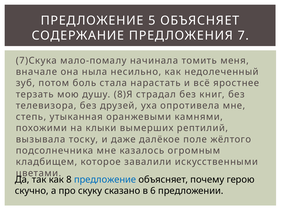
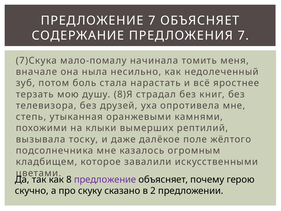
ПРЕДЛОЖЕНИЕ 5: 5 -> 7 (152, 21)
предложение colour: blue -> purple (105, 179)
6: 6 -> 2 (153, 191)
